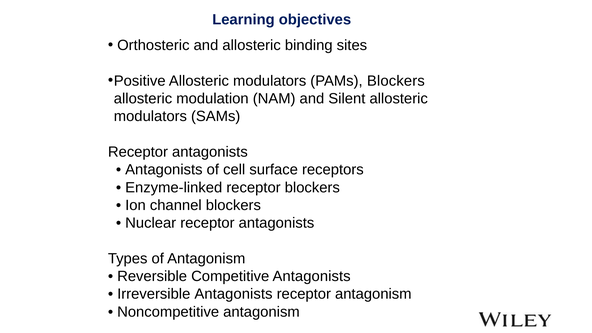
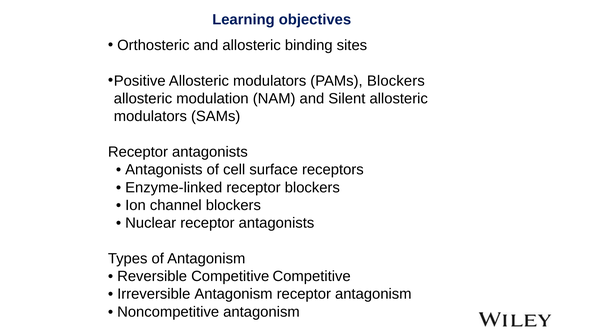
Competitive Antagonists: Antagonists -> Competitive (312, 276)
Irreversible Antagonists: Antagonists -> Antagonism (234, 294)
